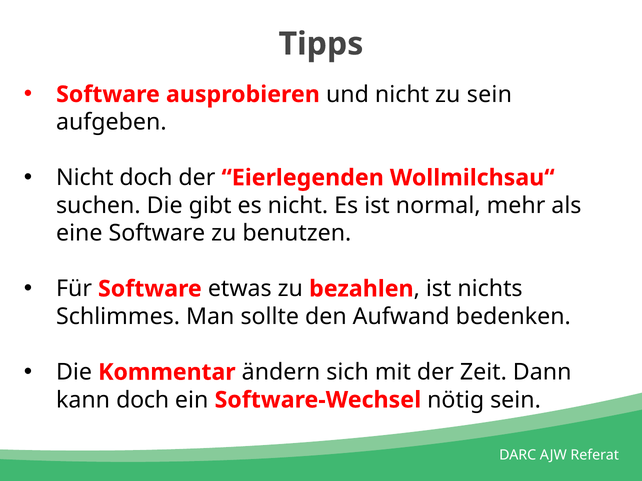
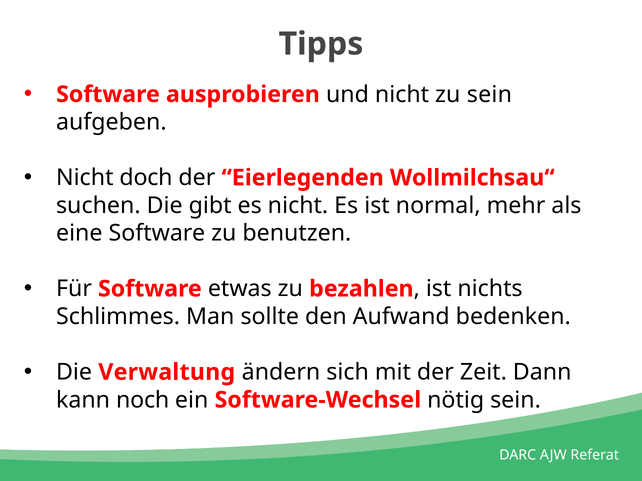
Kommentar: Kommentar -> Verwaltung (167, 373)
kann doch: doch -> noch (143, 400)
